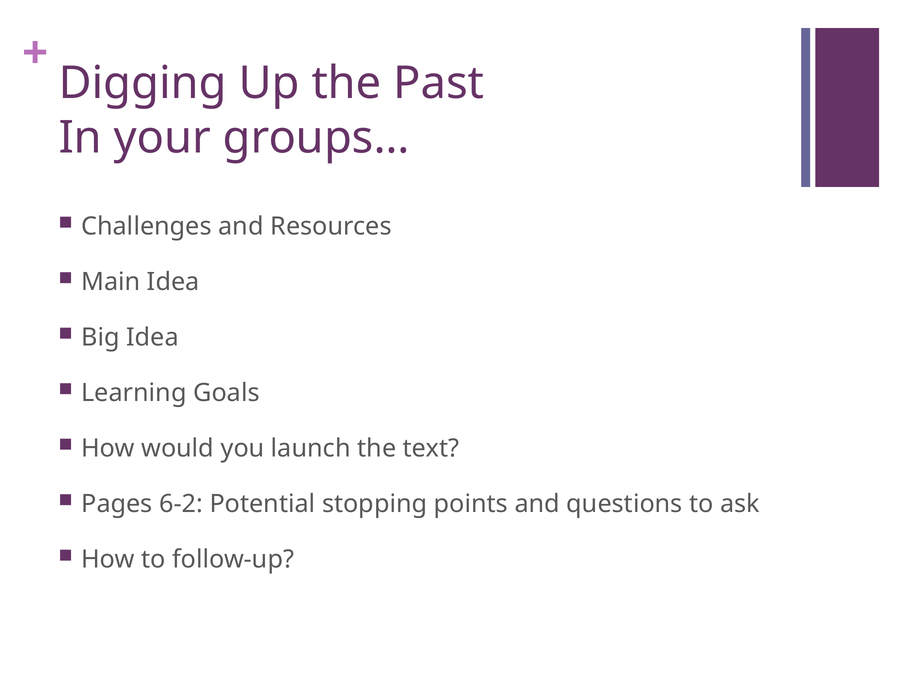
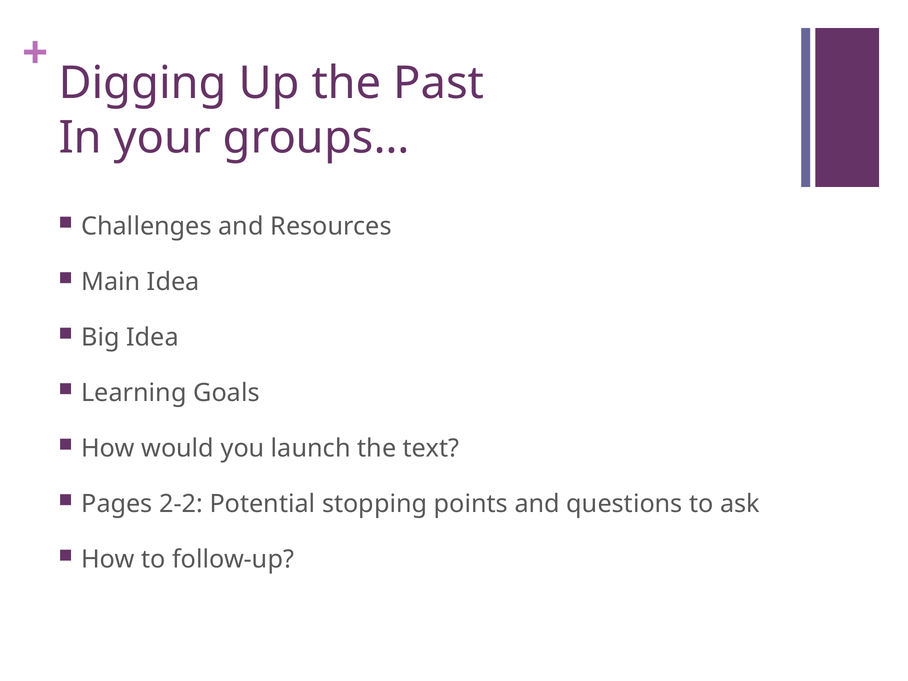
6-2: 6-2 -> 2-2 (181, 504)
